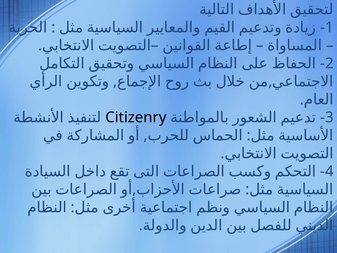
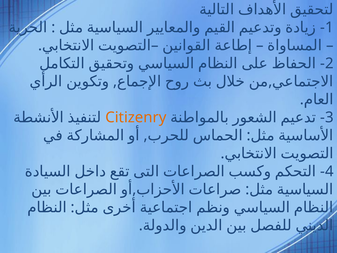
Citizenry colour: black -> orange (136, 117)
